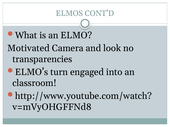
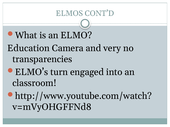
Motivated: Motivated -> Education (28, 48)
look: look -> very (112, 48)
